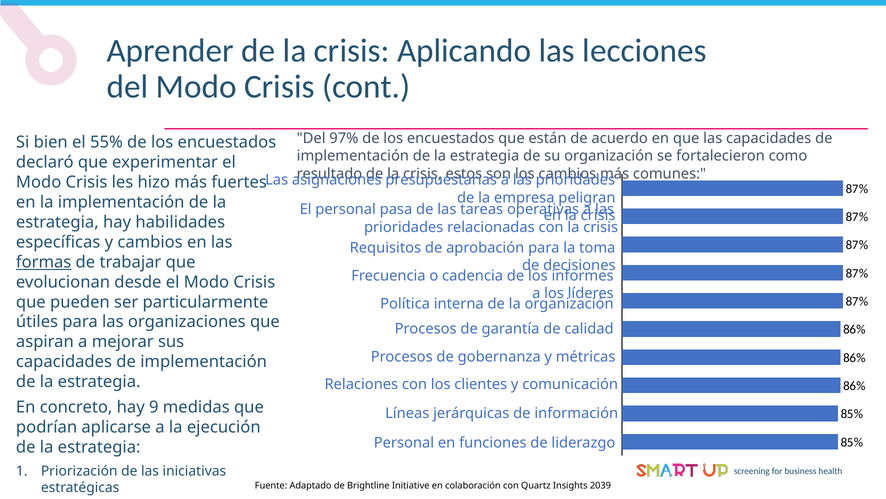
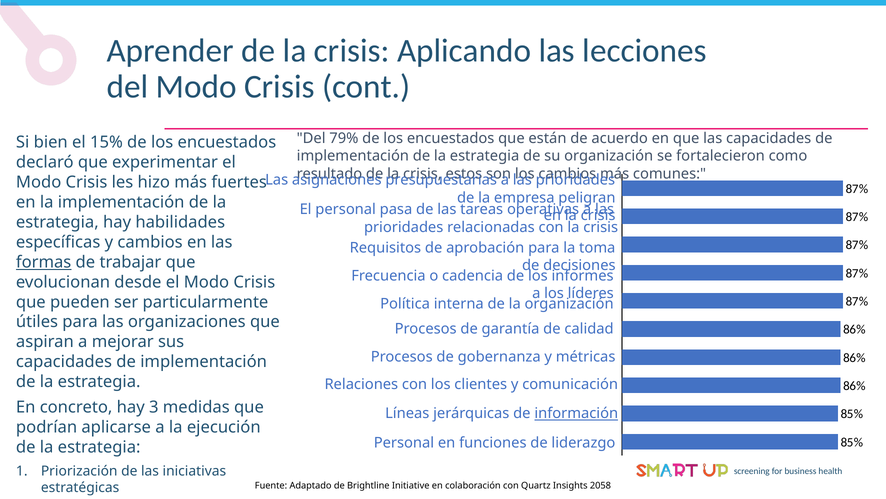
97%: 97% -> 79% (344, 138)
55%: 55% -> 15% (106, 142)
hay 9: 9 -> 3 (154, 407)
información underline: none -> present (576, 413)
2039: 2039 -> 2058 (600, 485)
